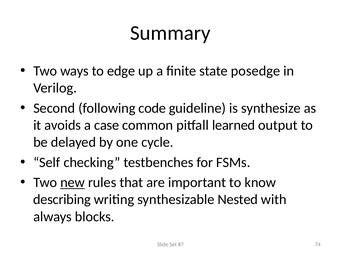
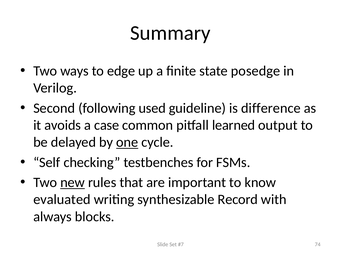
code: code -> used (152, 108)
synthesize: synthesize -> difference (271, 108)
one underline: none -> present (127, 142)
describing: describing -> evaluated (62, 199)
Nested: Nested -> Record (238, 199)
